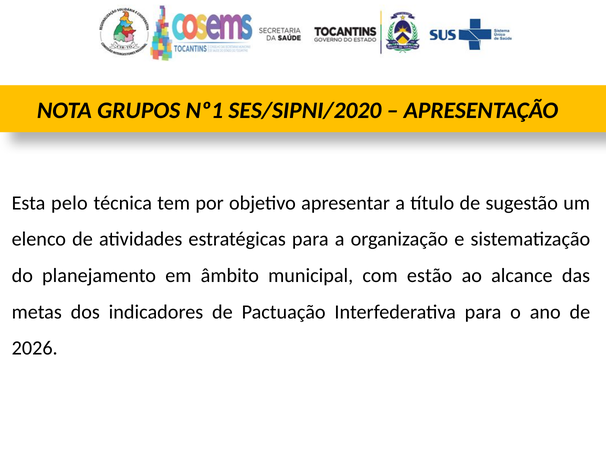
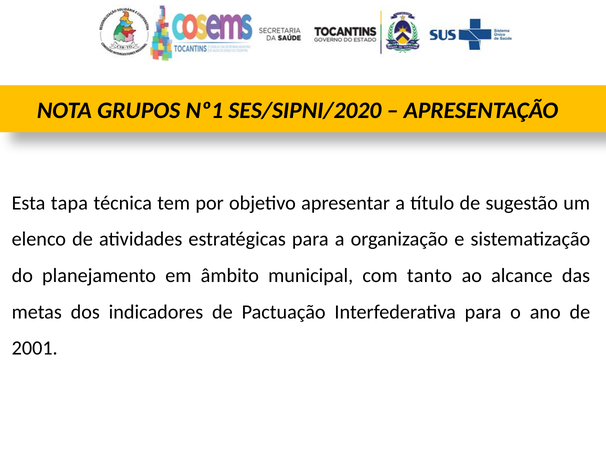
pelo: pelo -> tapa (69, 203)
estão: estão -> tanto (430, 276)
2026: 2026 -> 2001 (35, 349)
